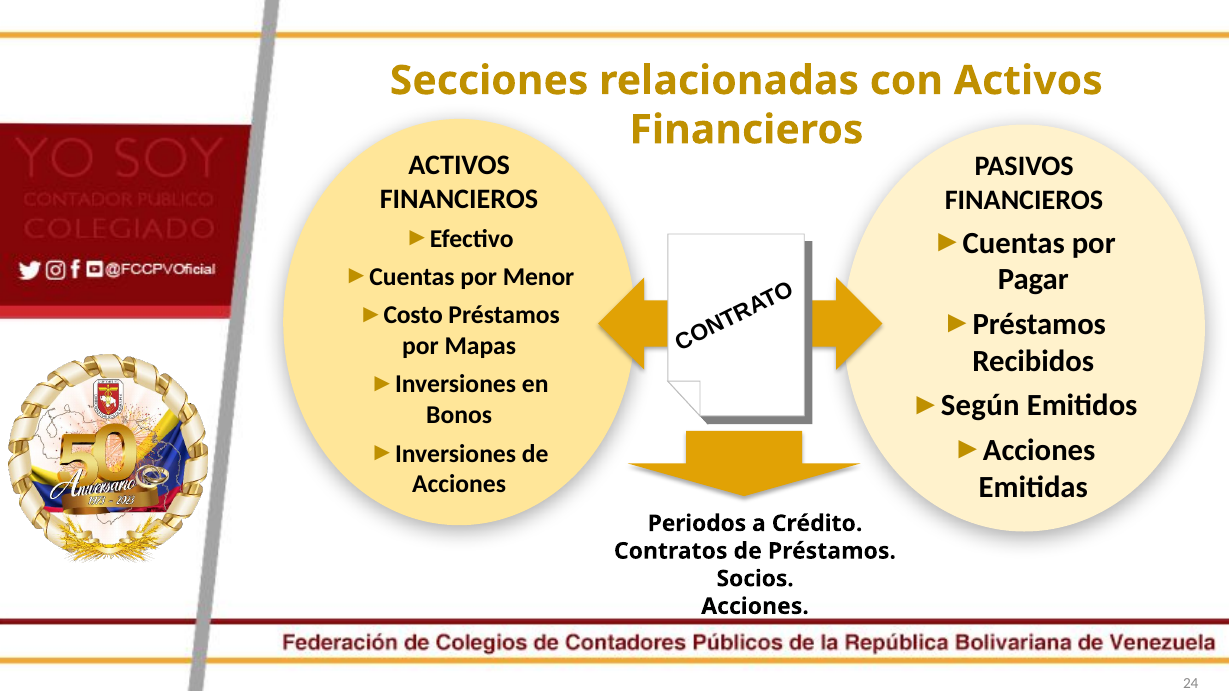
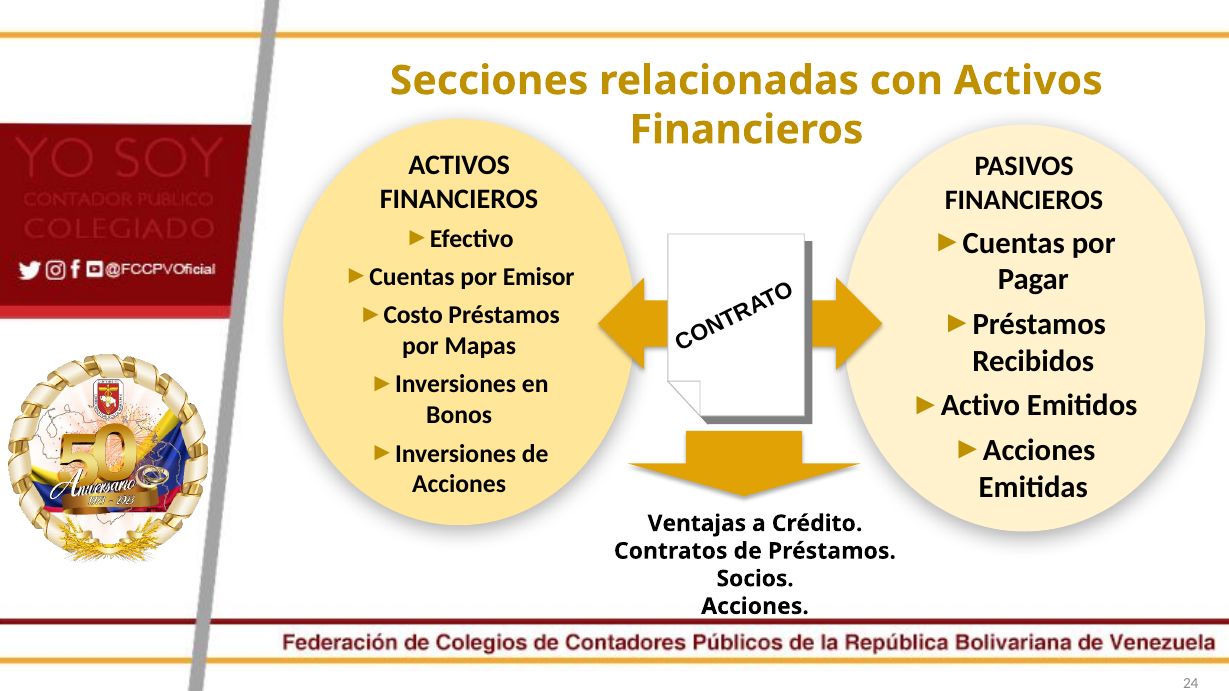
Menor: Menor -> Emisor (539, 277)
Según: Según -> Activo (981, 406)
Periodos: Periodos -> Ventajas (697, 524)
